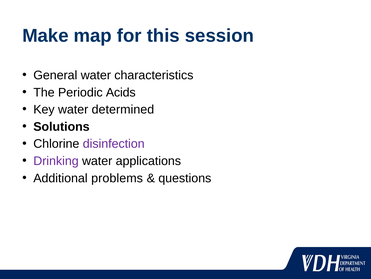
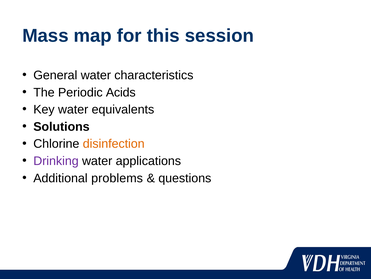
Make: Make -> Mass (45, 36)
determined: determined -> equivalents (123, 109)
disinfection colour: purple -> orange (114, 143)
